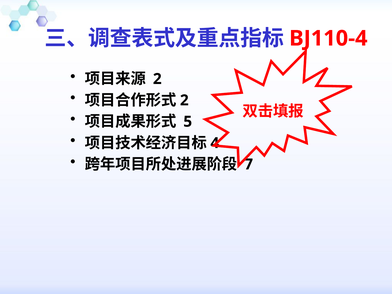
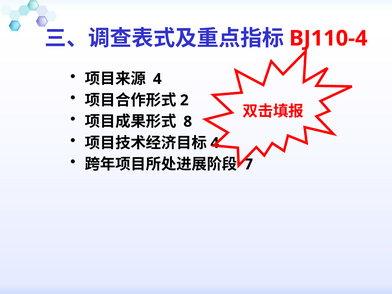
2: 2 -> 4 (157, 79)
5: 5 -> 8 (188, 122)
